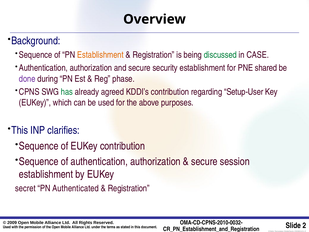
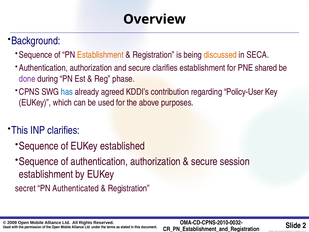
discussed colour: green -> orange (220, 55)
CASE: CASE -> SECA (258, 55)
secure security: security -> clarifies (165, 68)
has colour: green -> blue (67, 92)
Setup-User: Setup-User -> Policy-User (244, 92)
EUKey contribution: contribution -> established (122, 146)
